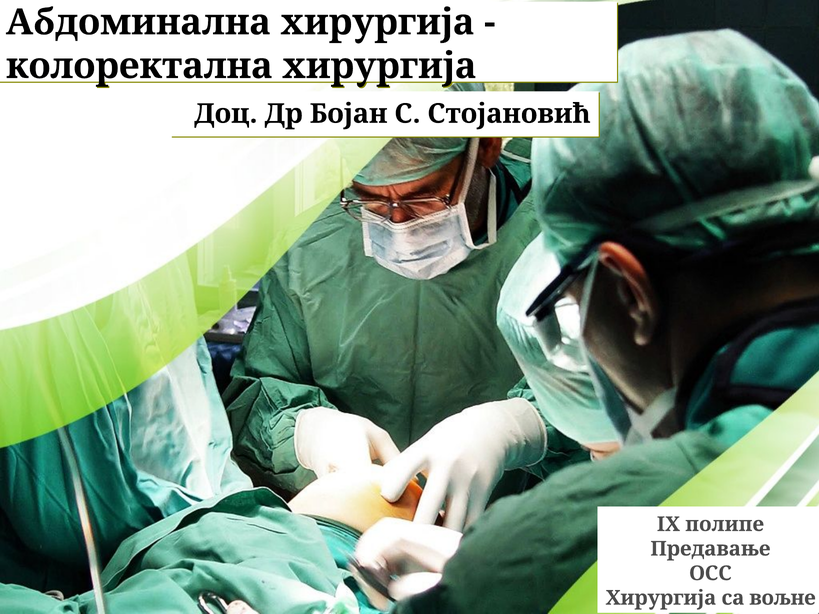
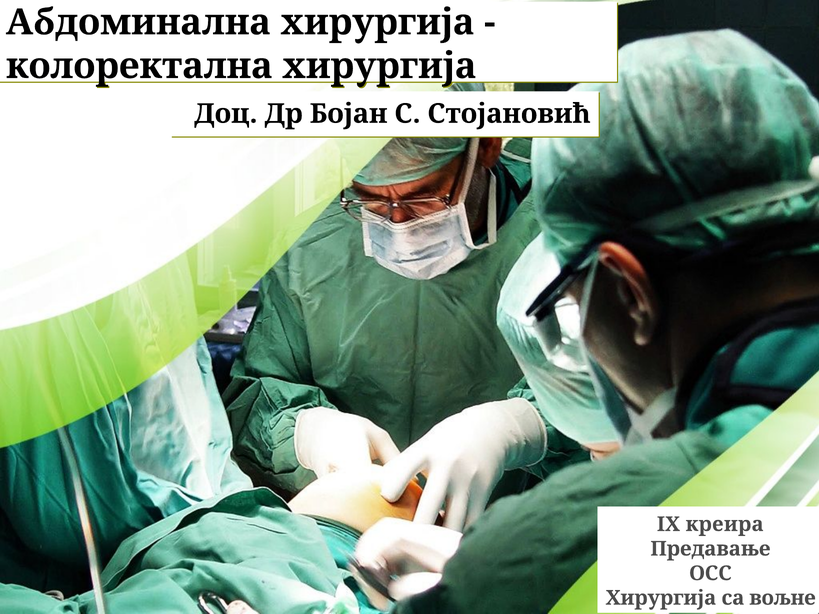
полипе: полипе -> крeирa (725, 524)
